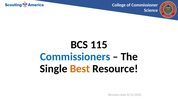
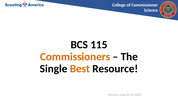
Commissioners colour: blue -> orange (75, 57)
